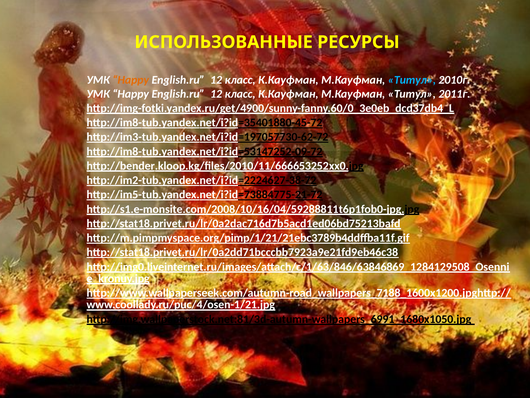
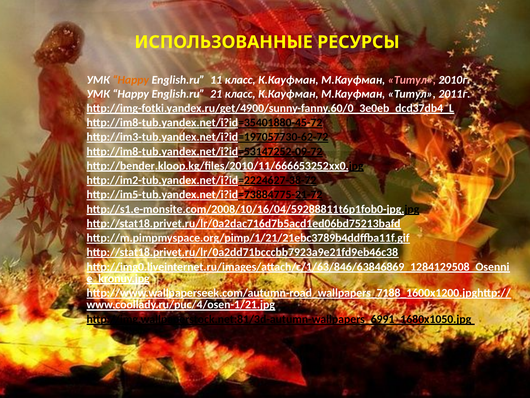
12: 12 -> 11 (216, 80)
Титул colour: light blue -> pink (412, 80)
12: 12 -> 21 (216, 94)
